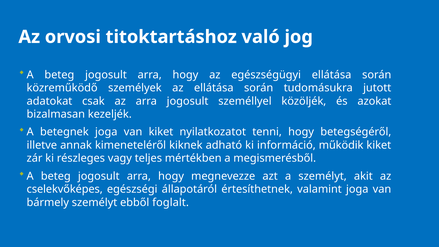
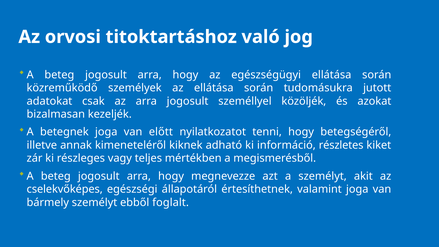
van kiket: kiket -> előtt (161, 132)
működik: működik -> részletes (341, 145)
